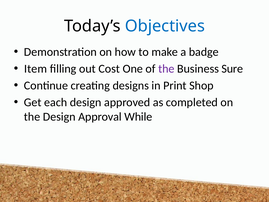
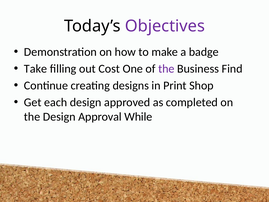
Objectives colour: blue -> purple (165, 26)
Item: Item -> Take (36, 69)
Sure: Sure -> Find (232, 69)
